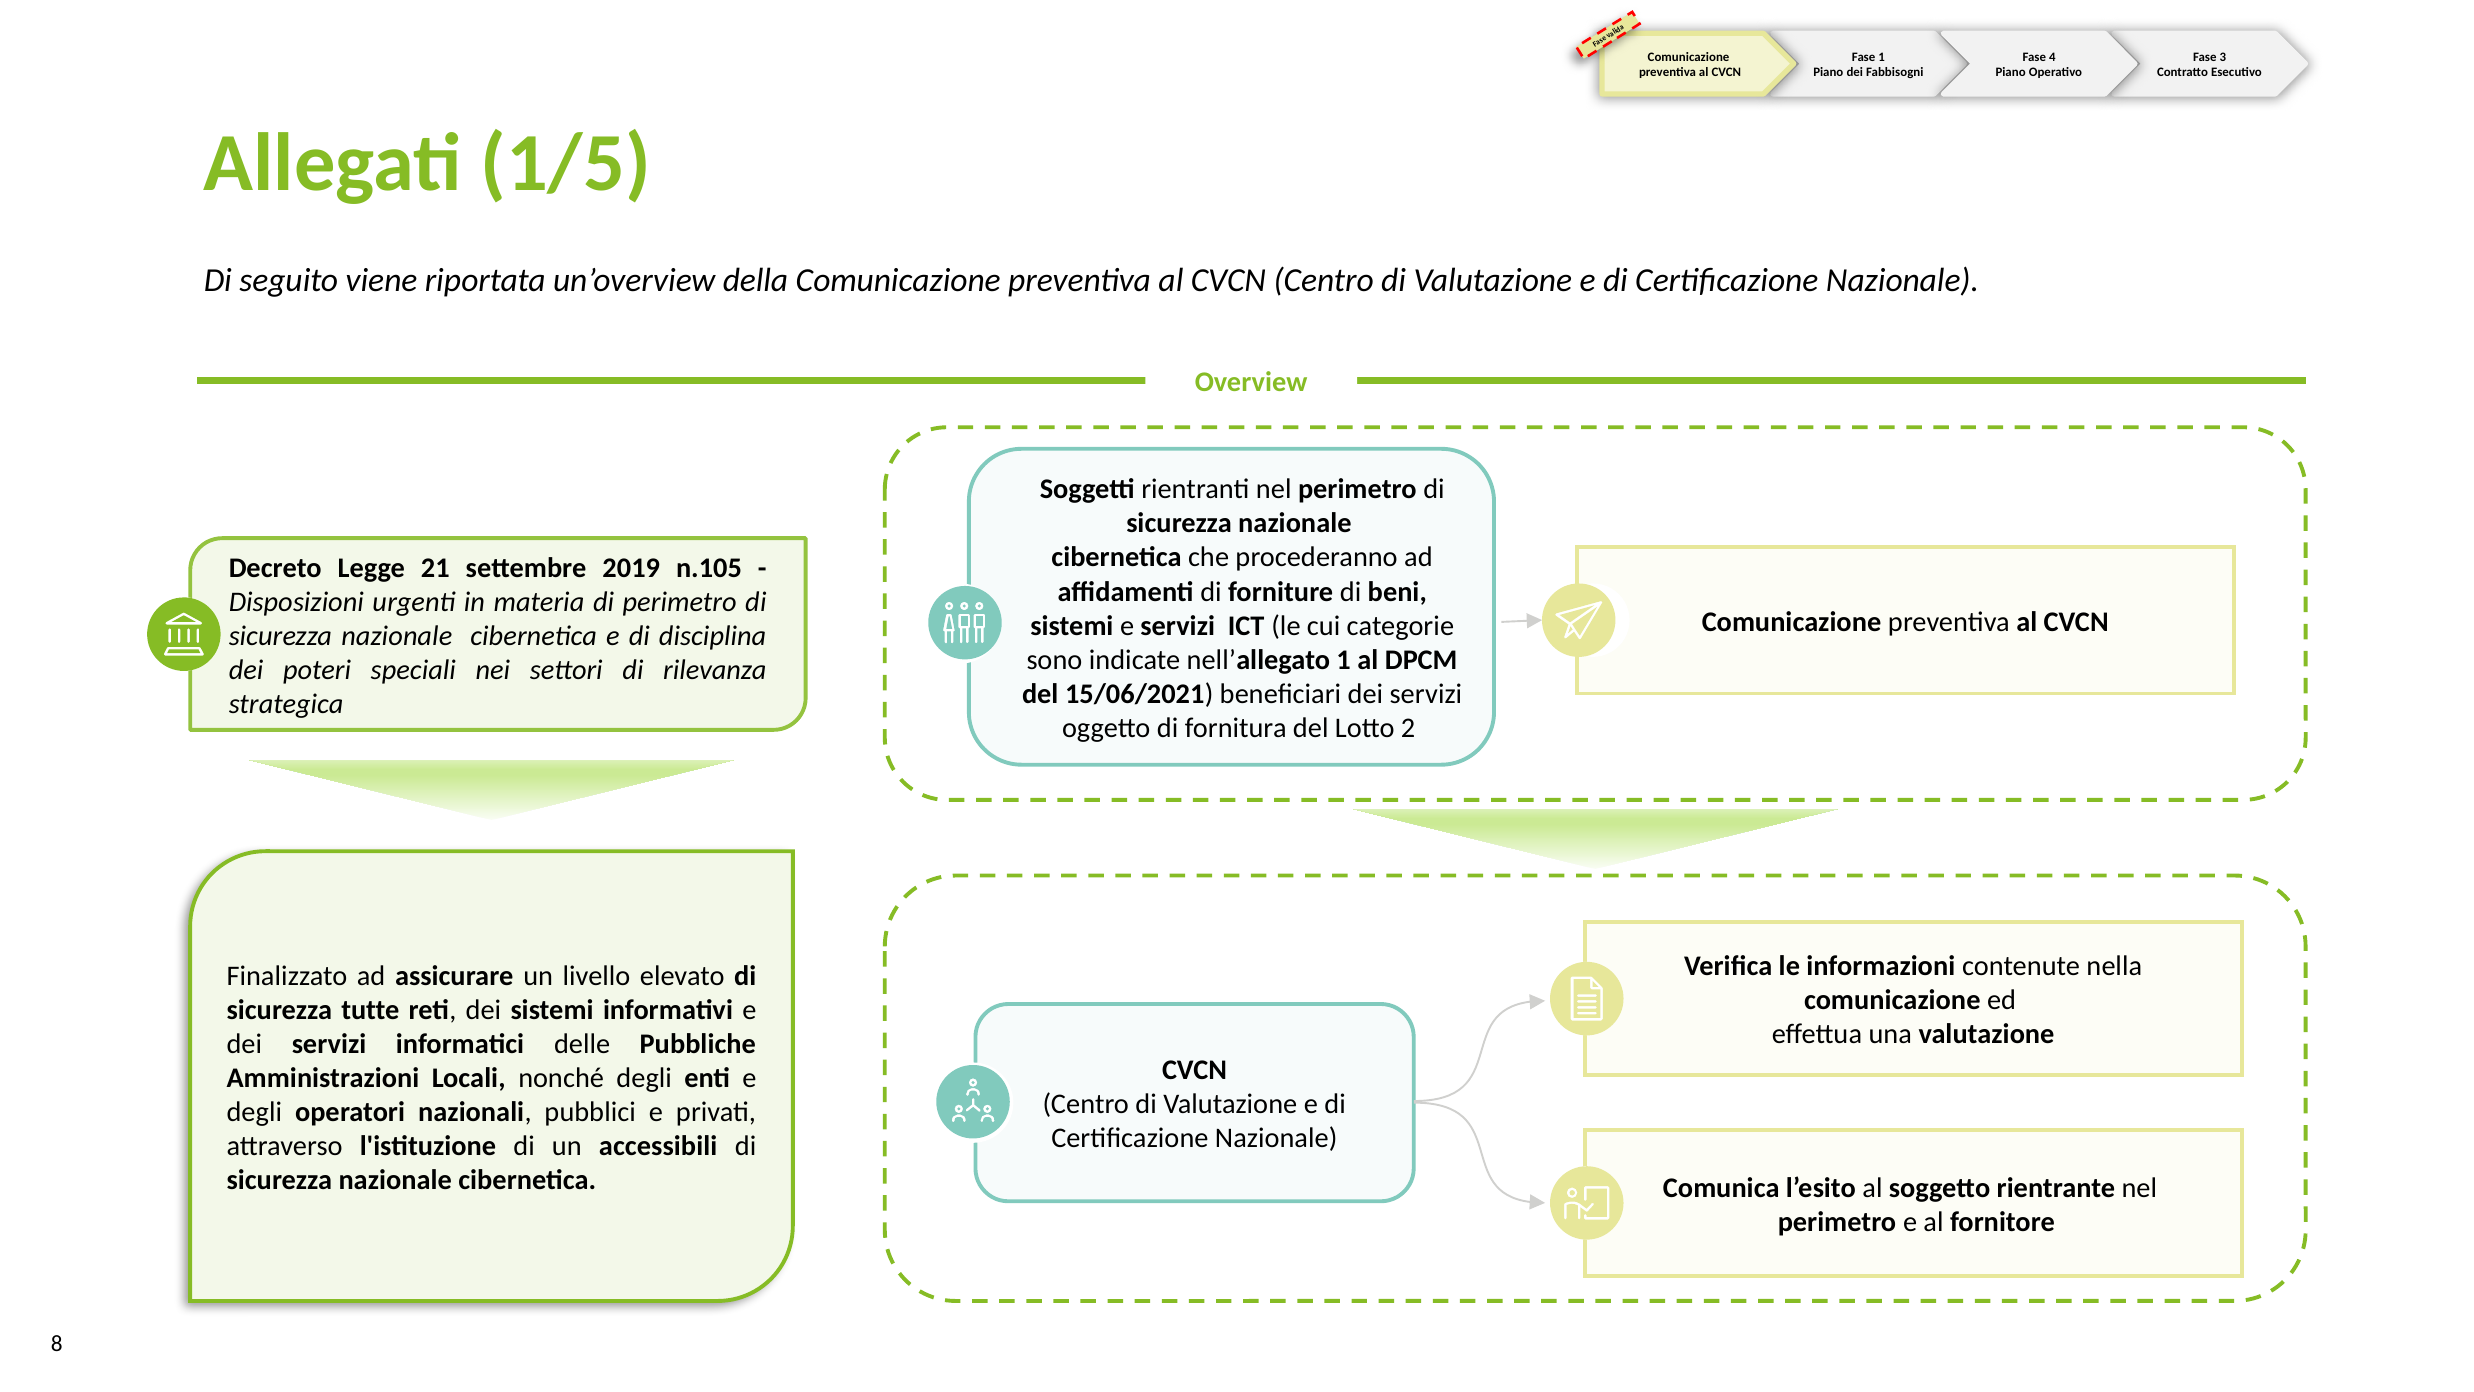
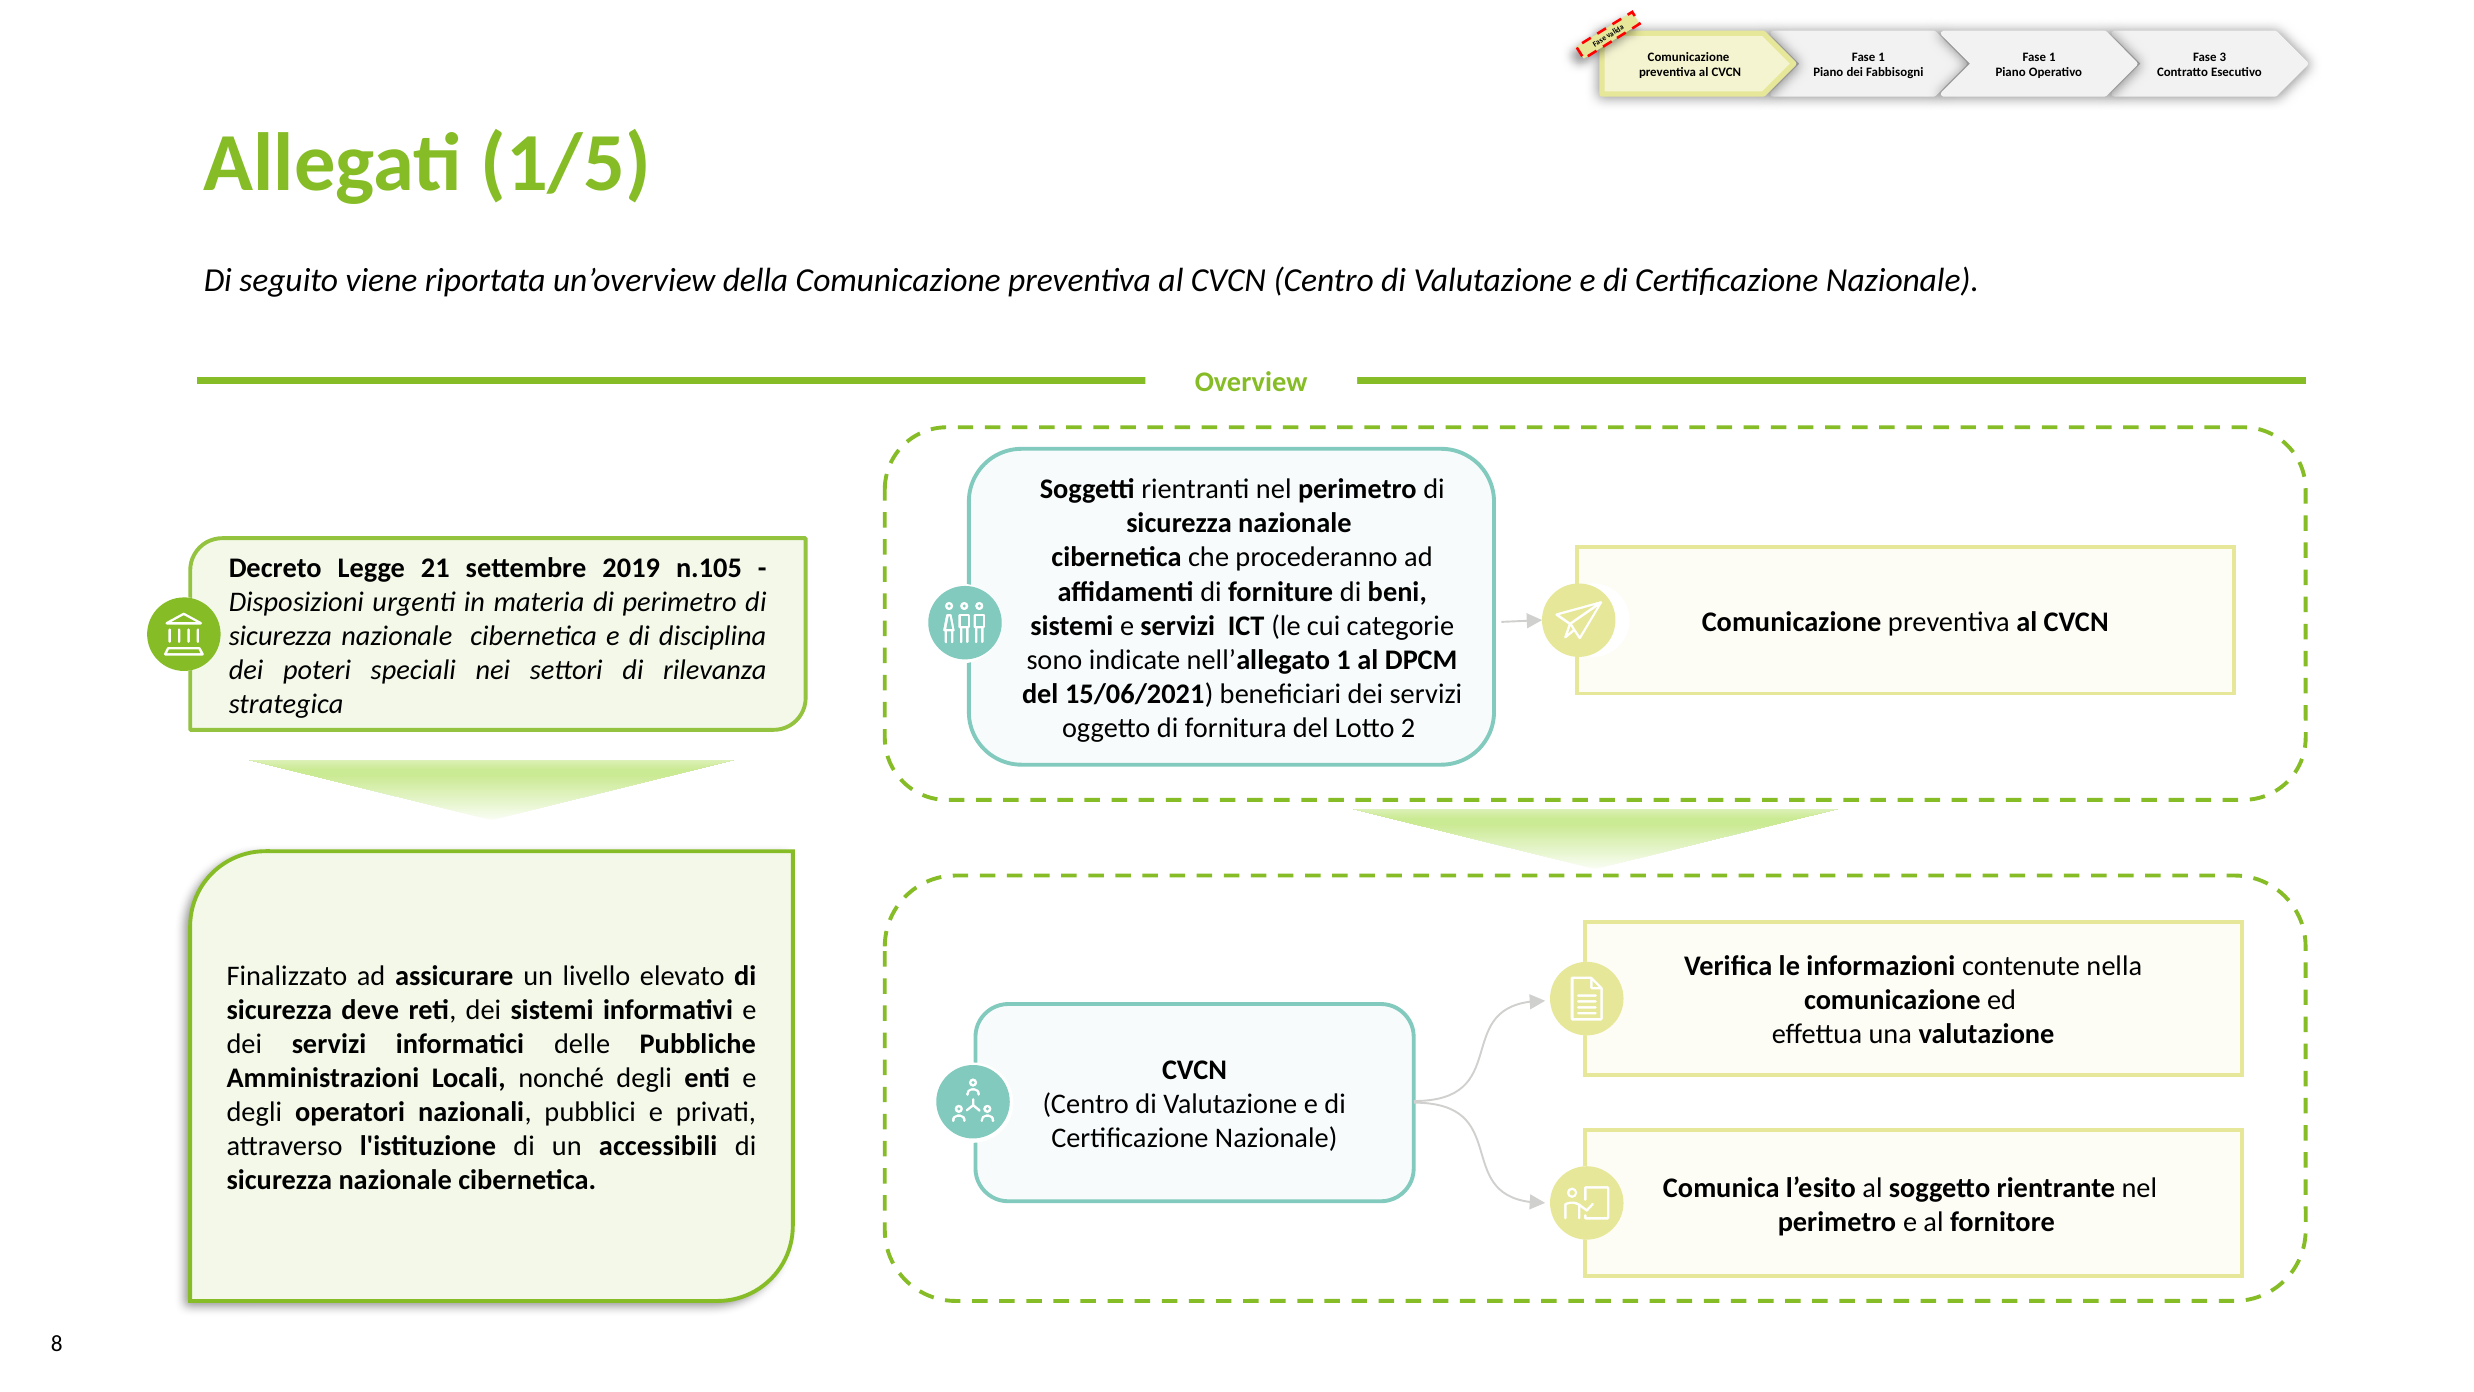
4: 4 -> 1 (2052, 57)
tutte: tutte -> deve (370, 1010)
